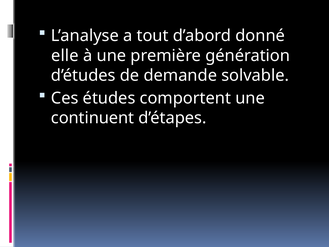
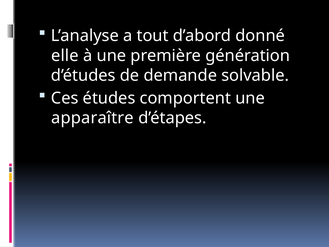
continuent: continuent -> apparaître (92, 118)
